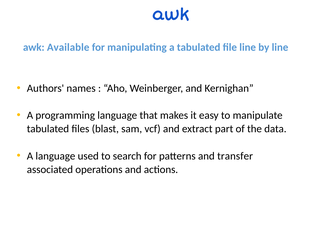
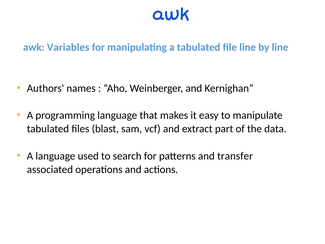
Available: Available -> Variables (68, 47)
